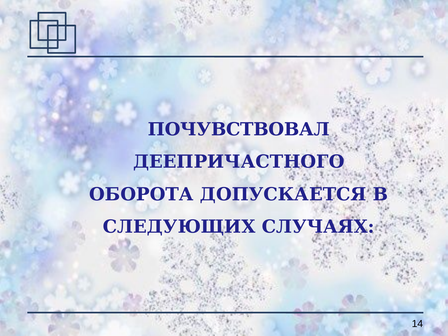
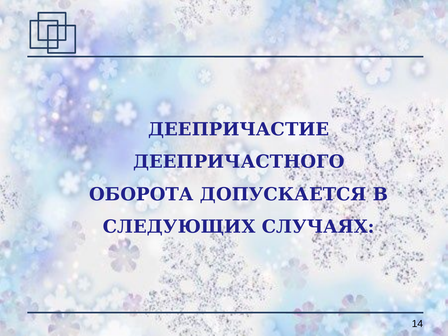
ПОЧУВСТВОВАЛ: ПОЧУВСТВОВАЛ -> ДЕЕПРИЧАСТИЕ (239, 129)
